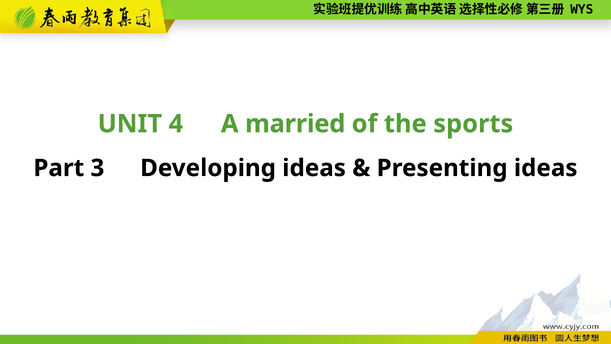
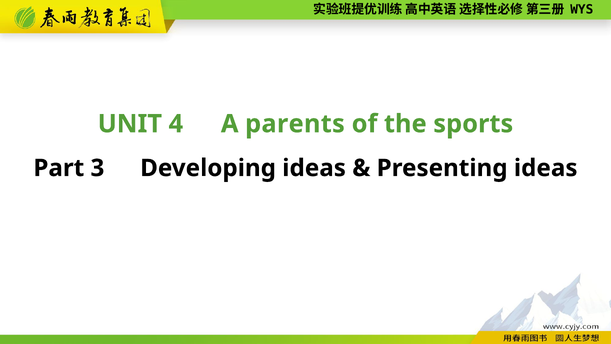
married: married -> parents (295, 124)
